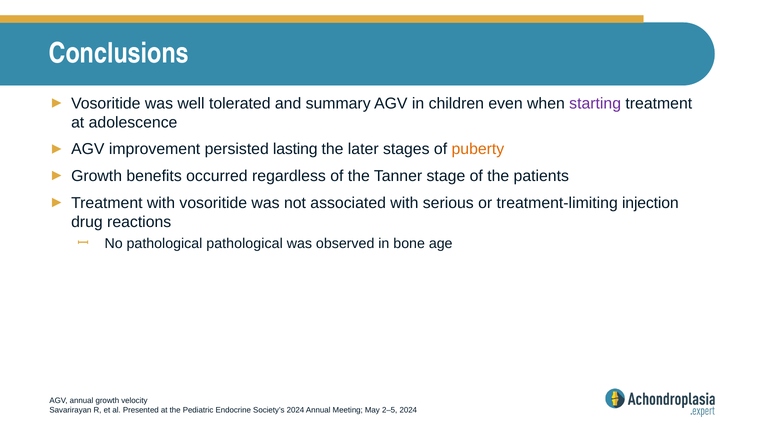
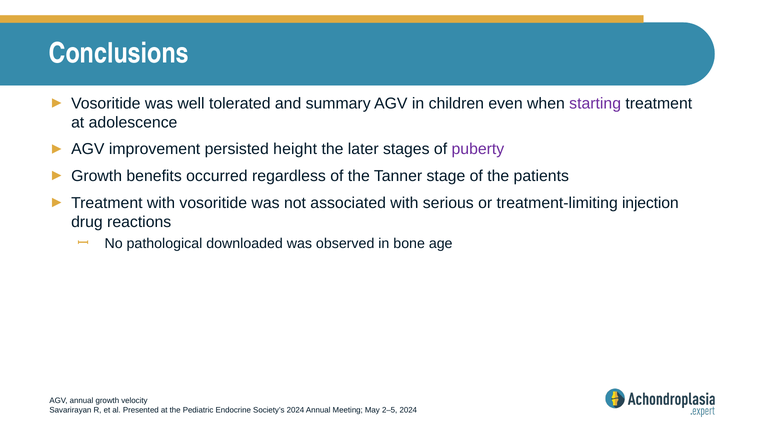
lasting: lasting -> height (295, 149)
puberty colour: orange -> purple (478, 149)
pathological pathological: pathological -> downloaded (245, 244)
